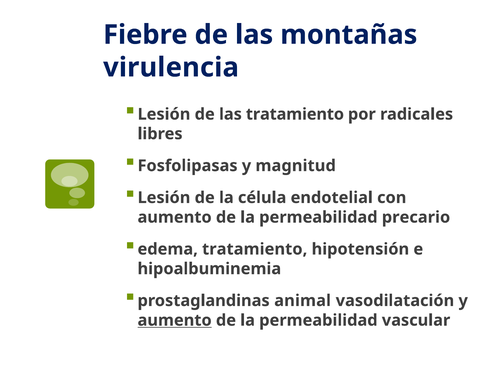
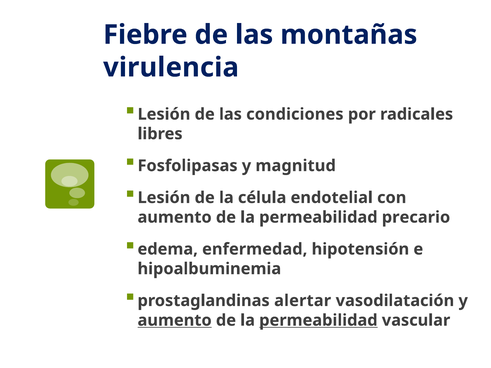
las tratamiento: tratamiento -> condiciones (295, 114)
edema tratamiento: tratamiento -> enfermedad (255, 249)
animal: animal -> alertar (303, 301)
permeabilidad underline: none -> present (318, 321)
